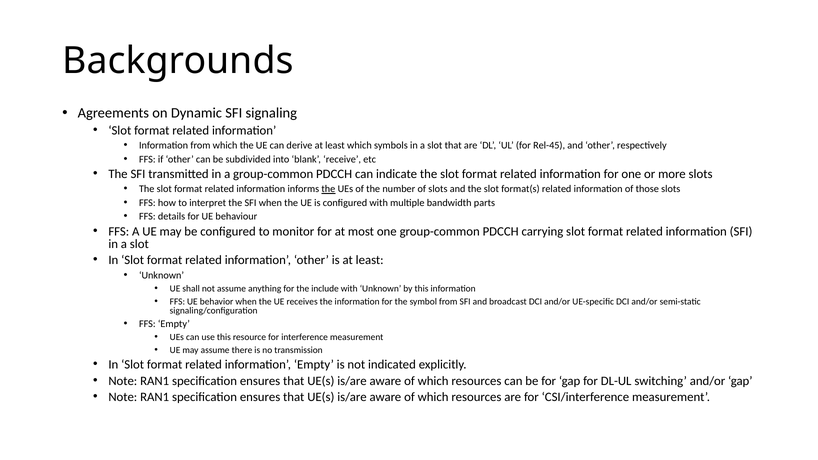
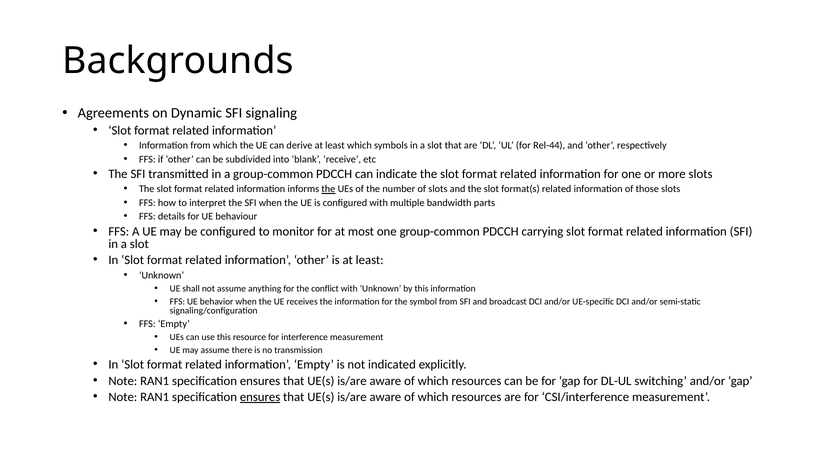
Rel-45: Rel-45 -> Rel-44 (549, 145)
include: include -> conflict (325, 289)
ensures underline: none -> present (260, 397)
